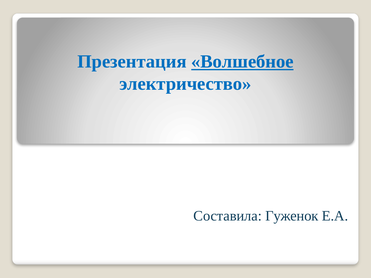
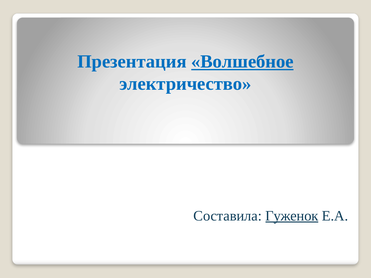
Гуженок underline: none -> present (292, 216)
